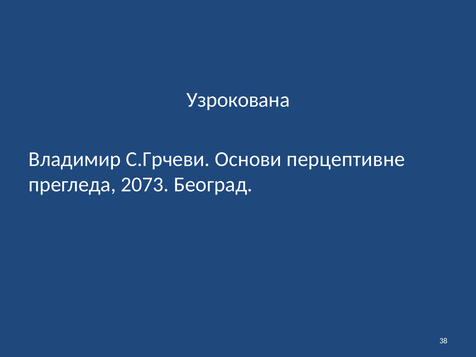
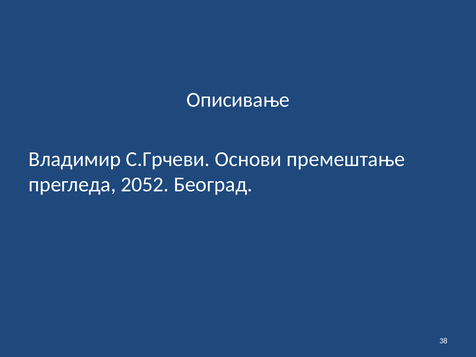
Узрокована: Узрокована -> Описивање (238, 100)
перцептивне: перцептивне -> премештање (346, 159)
2073: 2073 -> 2052 (145, 185)
